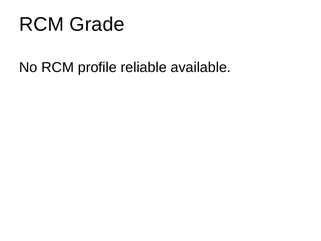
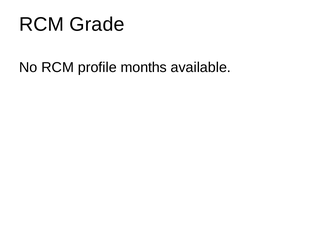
reliable: reliable -> months (144, 67)
